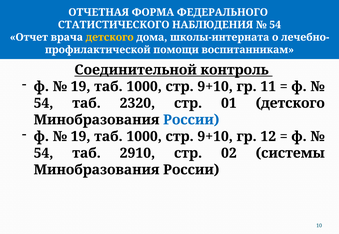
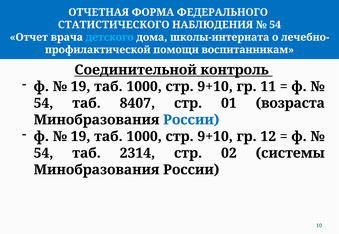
детского colour: yellow -> light blue (110, 37)
2320: 2320 -> 8407 (137, 103)
01 детского: детского -> возраста (290, 103)
2910: 2910 -> 2314 (137, 154)
